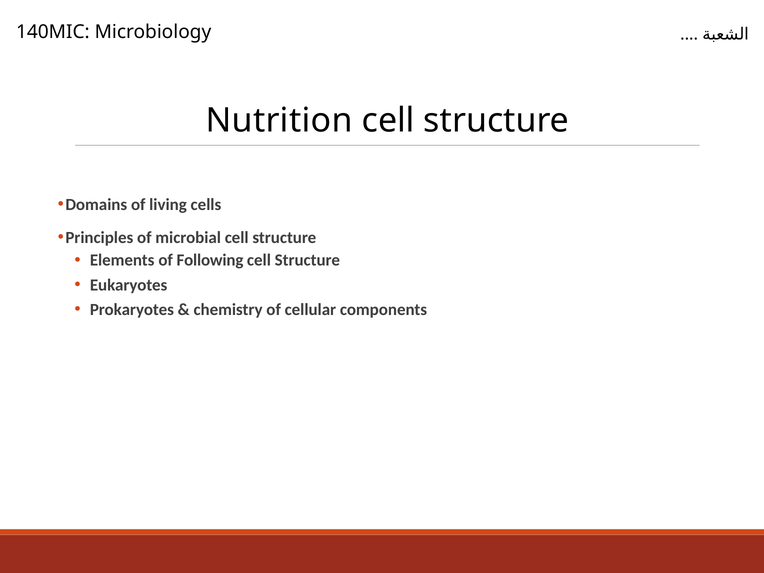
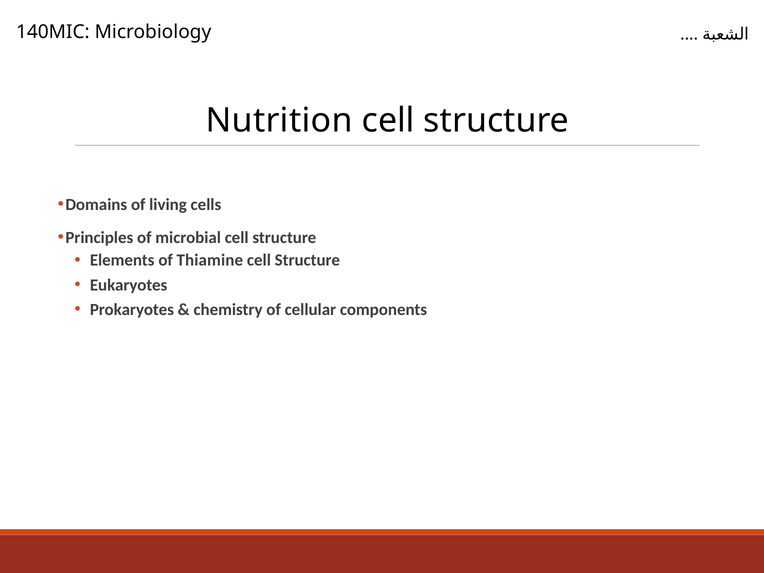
Following: Following -> Thiamine (210, 260)
